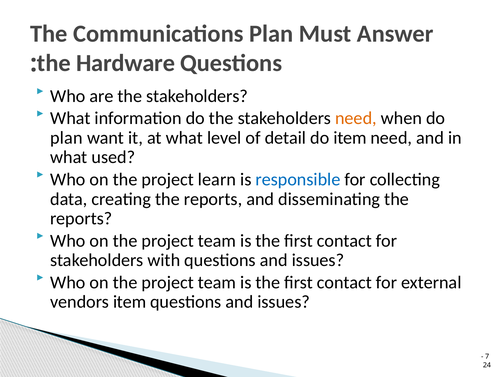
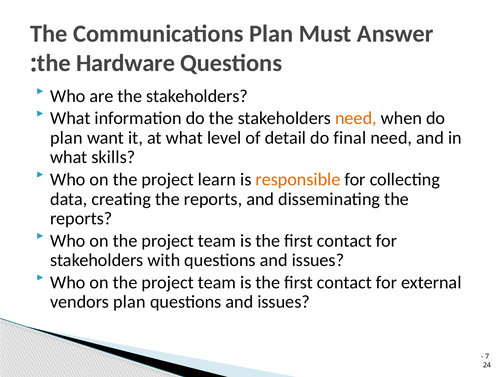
do item: item -> final (350, 138)
used: used -> skills (113, 157)
responsible colour: blue -> orange (298, 180)
vendors item: item -> plan (129, 302)
